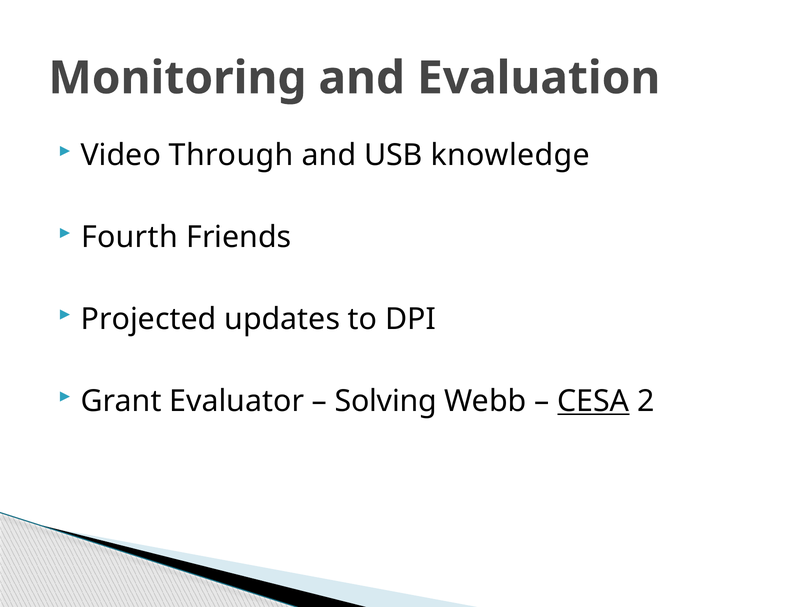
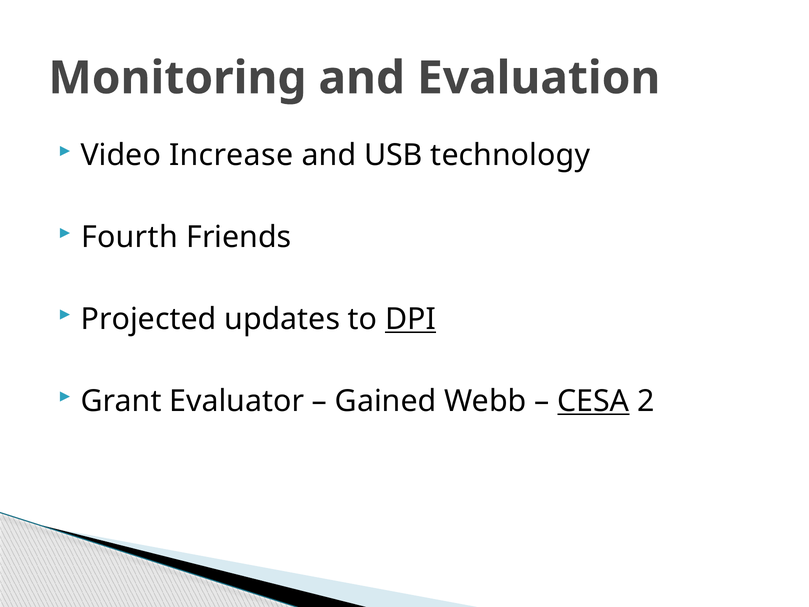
Through: Through -> Increase (231, 155)
knowledge: knowledge -> technology (510, 155)
DPI underline: none -> present (410, 319)
Solving: Solving -> Gained (386, 401)
